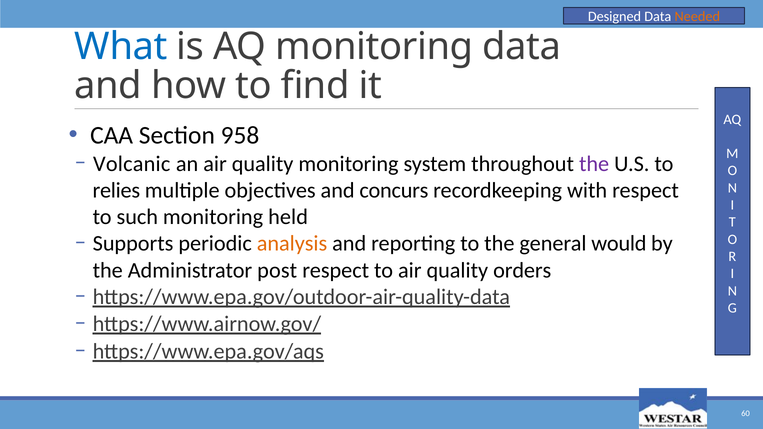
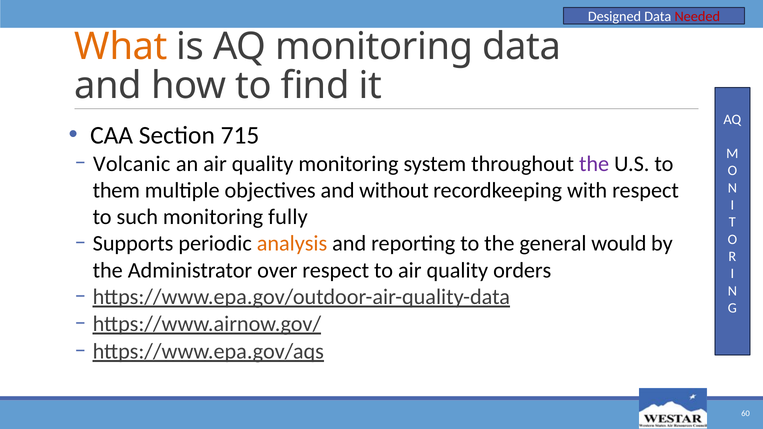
Needed colour: orange -> red (697, 17)
What colour: blue -> orange (121, 47)
958: 958 -> 715 (240, 135)
relies: relies -> them (116, 190)
concurs: concurs -> without (394, 190)
held: held -> fully (288, 217)
post: post -> over (277, 270)
